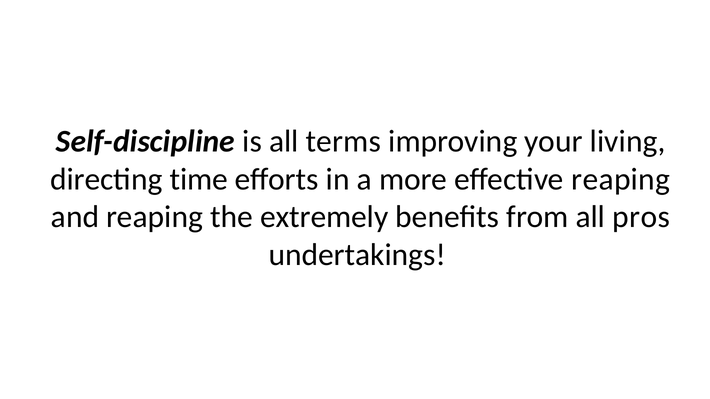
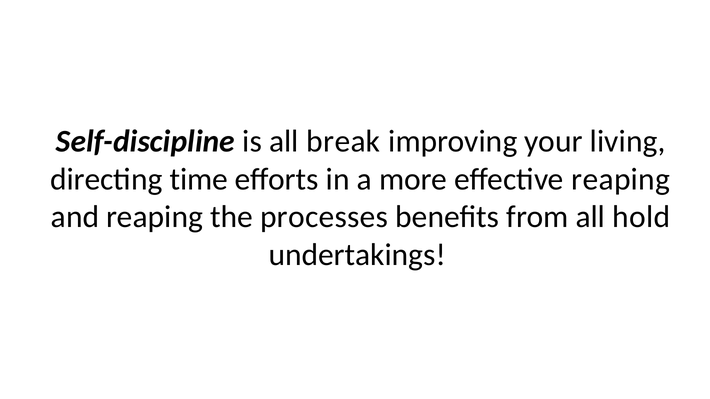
terms: terms -> break (343, 142)
extremely: extremely -> processes (324, 217)
pros: pros -> hold (641, 217)
